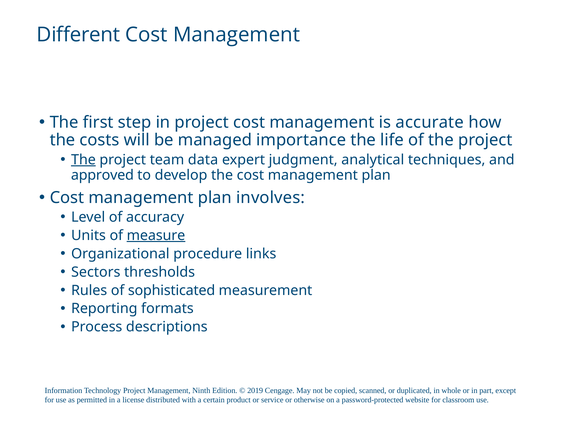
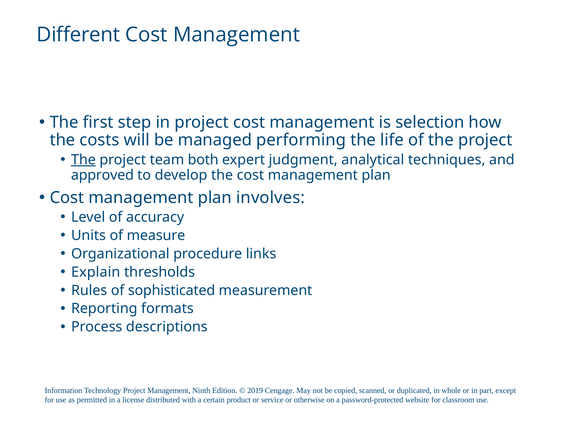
accurate: accurate -> selection (430, 122)
importance: importance -> performing (301, 140)
data: data -> both (203, 160)
measure underline: present -> none (156, 236)
Sectors: Sectors -> Explain (96, 273)
